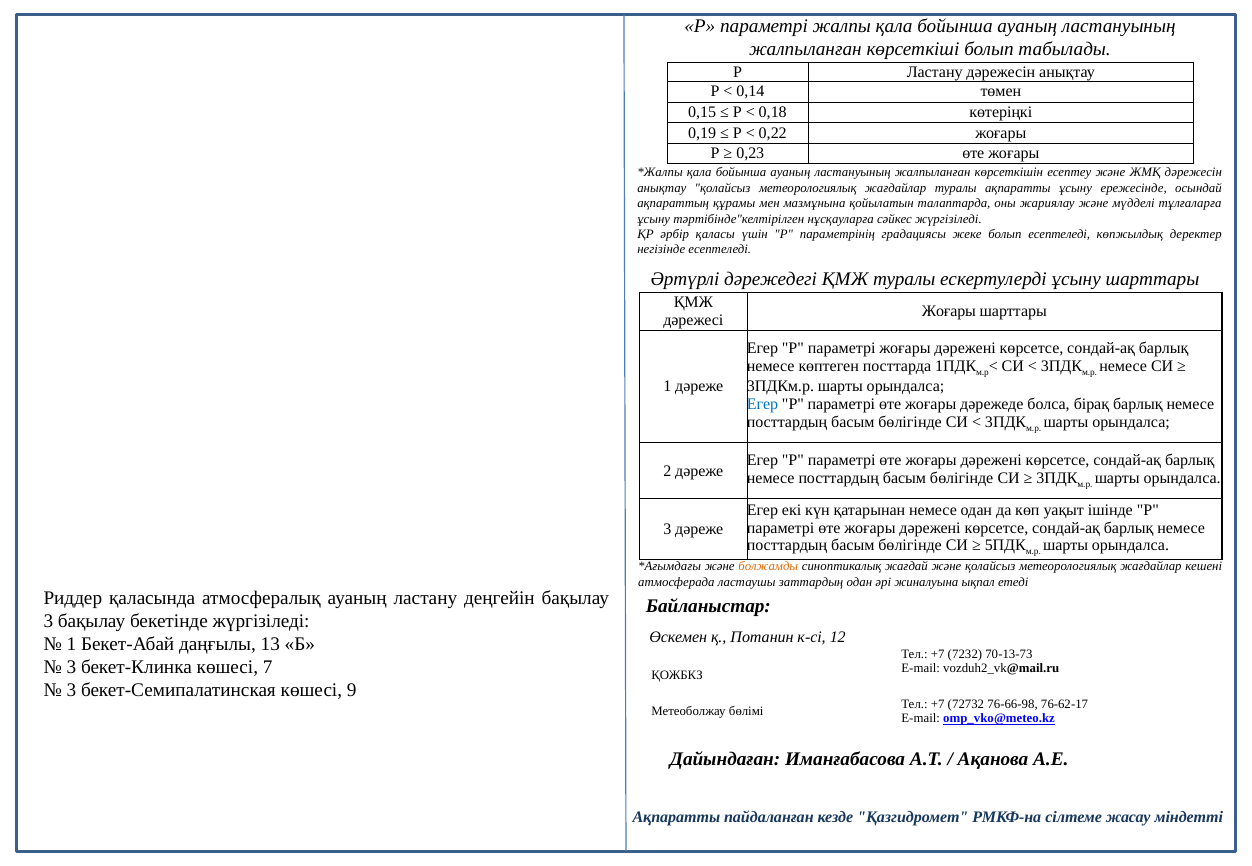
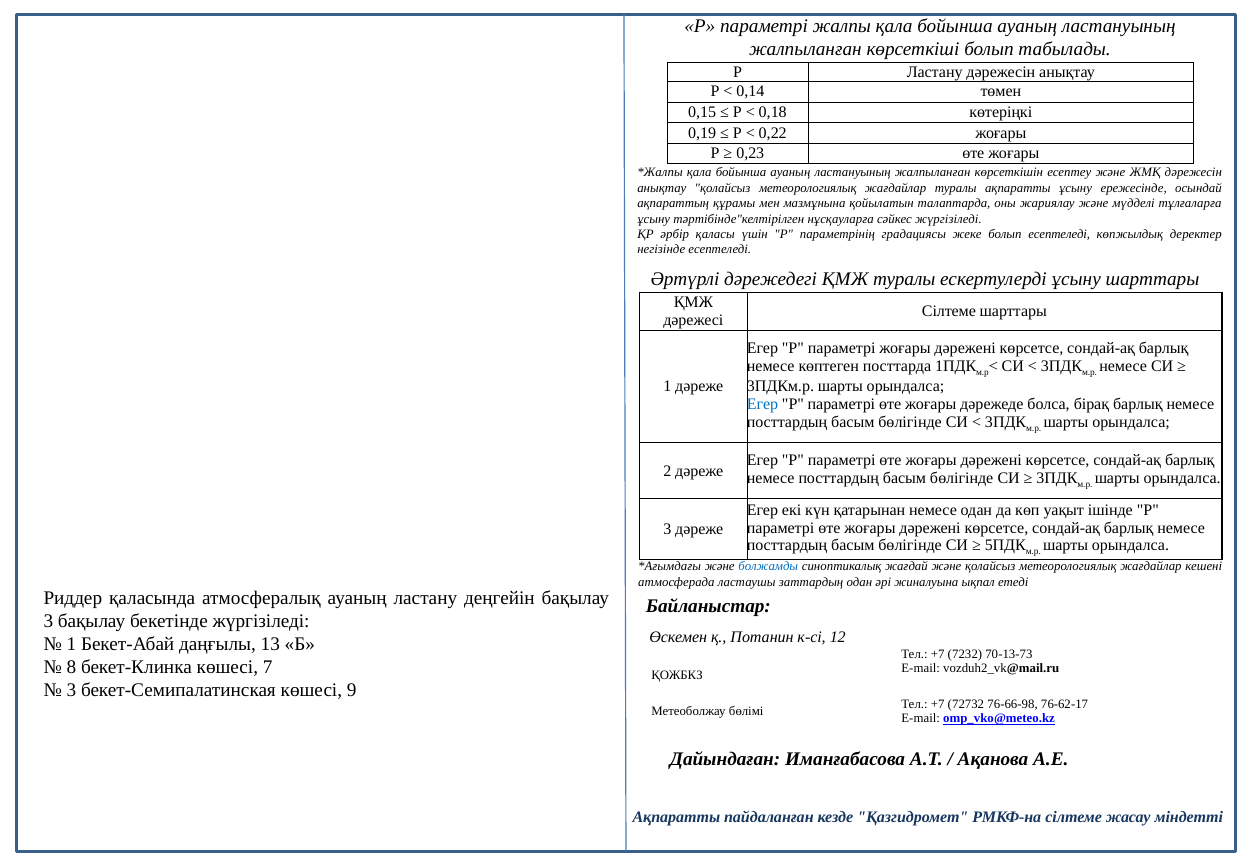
Жоғары: Жоғары -> Сілтеме (949, 312)
болжамды colour: orange -> blue (768, 567)
3: 3 -> 8 (71, 668)
